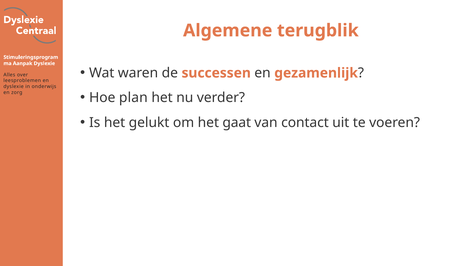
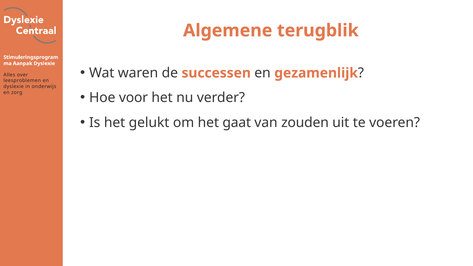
plan: plan -> voor (133, 98)
contact: contact -> zouden (305, 123)
